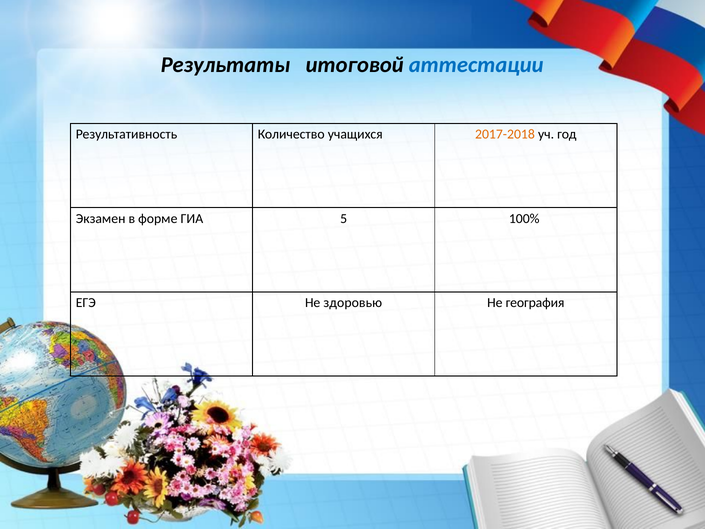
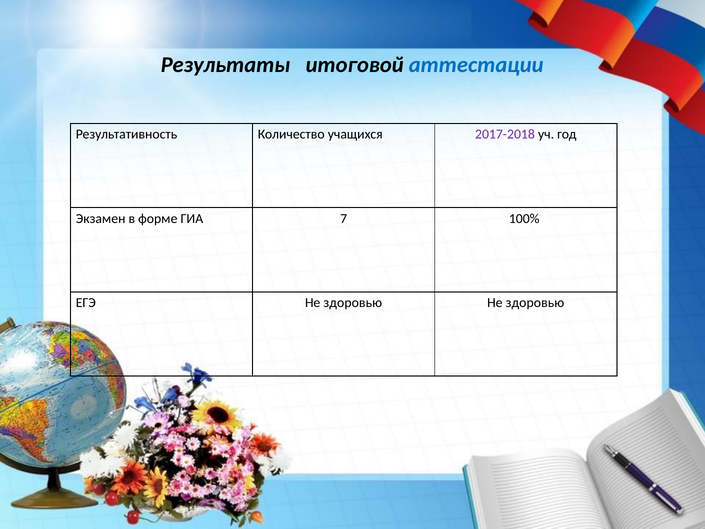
2017-2018 colour: orange -> purple (505, 134)
5: 5 -> 7 (344, 219)
география: география -> здоровью (535, 303)
